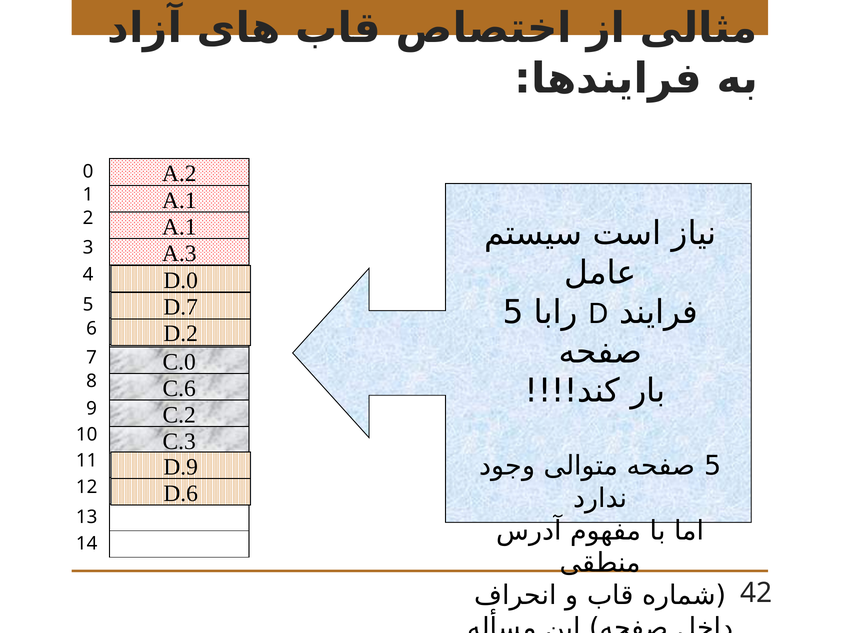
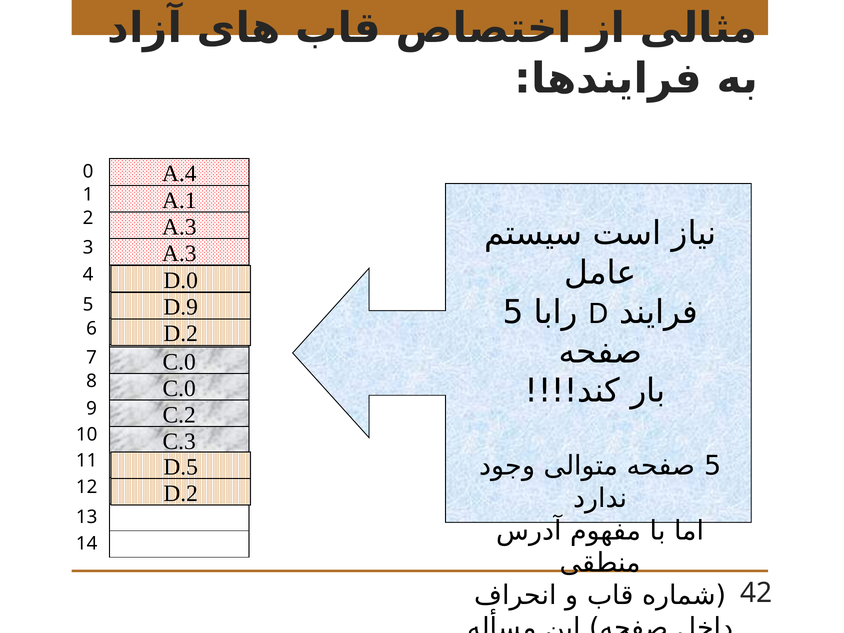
A.2: A.2 -> A.4 (179, 174)
A.1: A.1 -> A.3 (179, 227)
D.7: D.7 -> D.9 (181, 307)
C.6: C.6 -> C.0 (179, 388)
D.9: D.9 -> D.5 (181, 467)
D.6: D.6 -> D.2 (181, 493)
